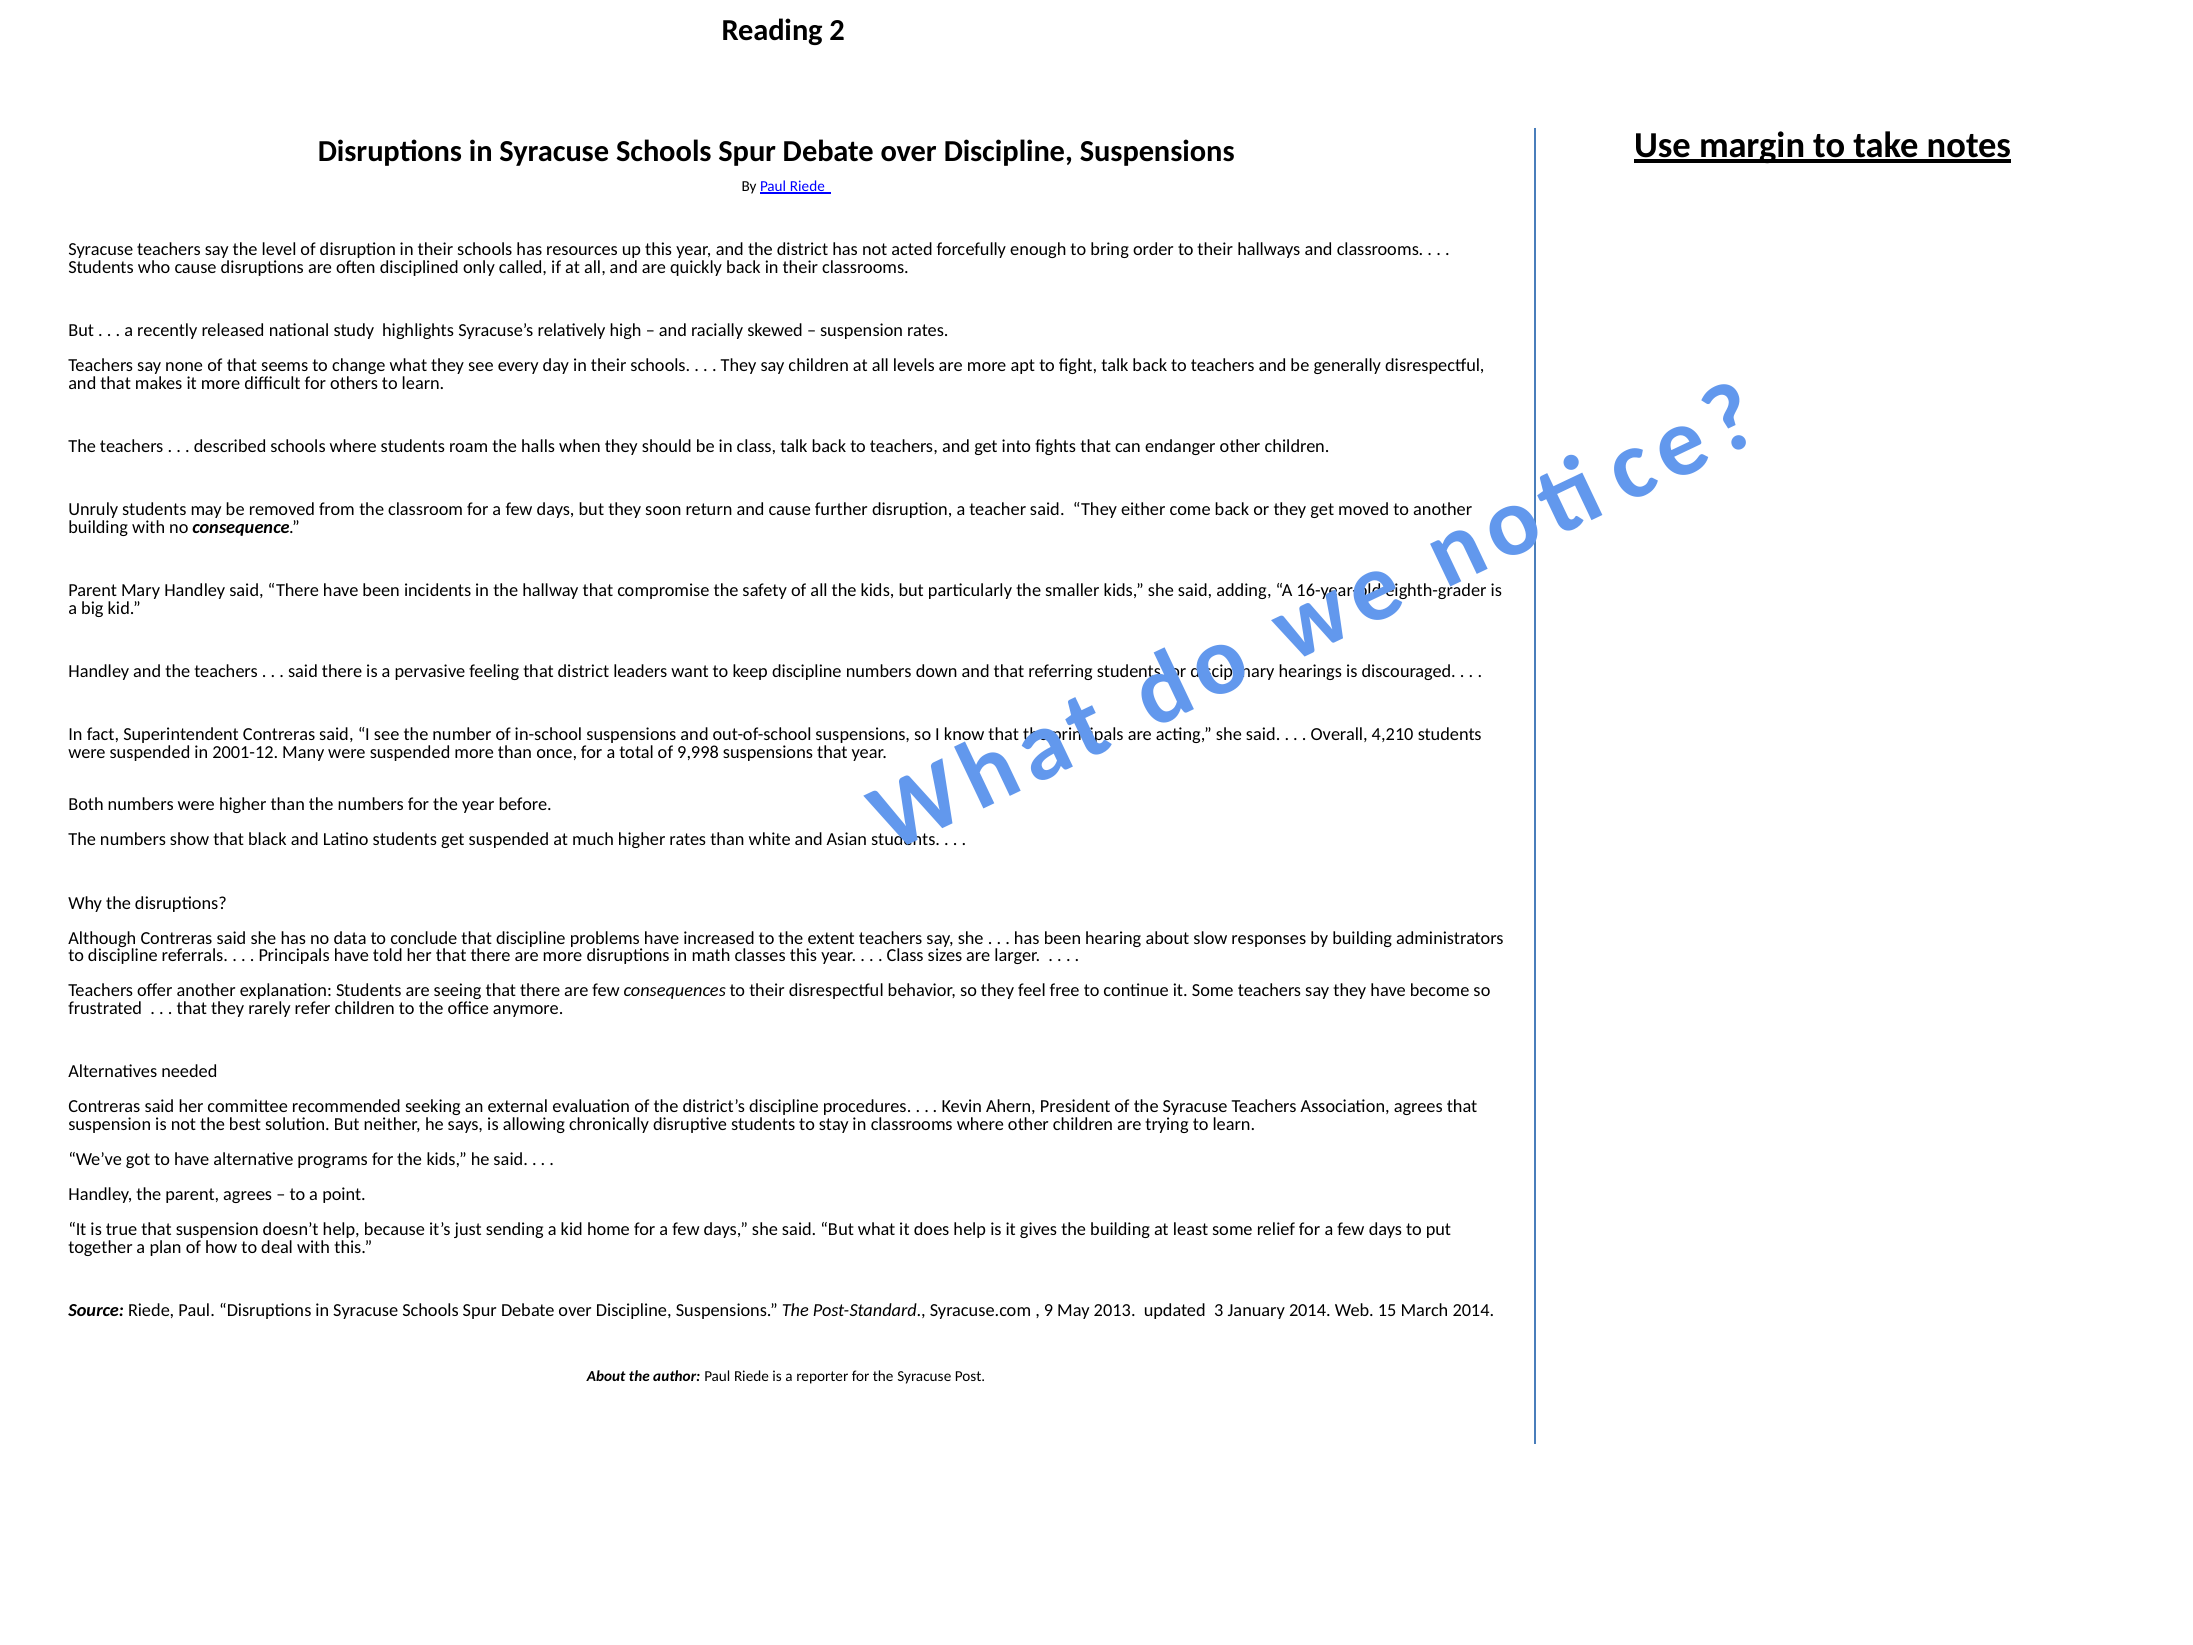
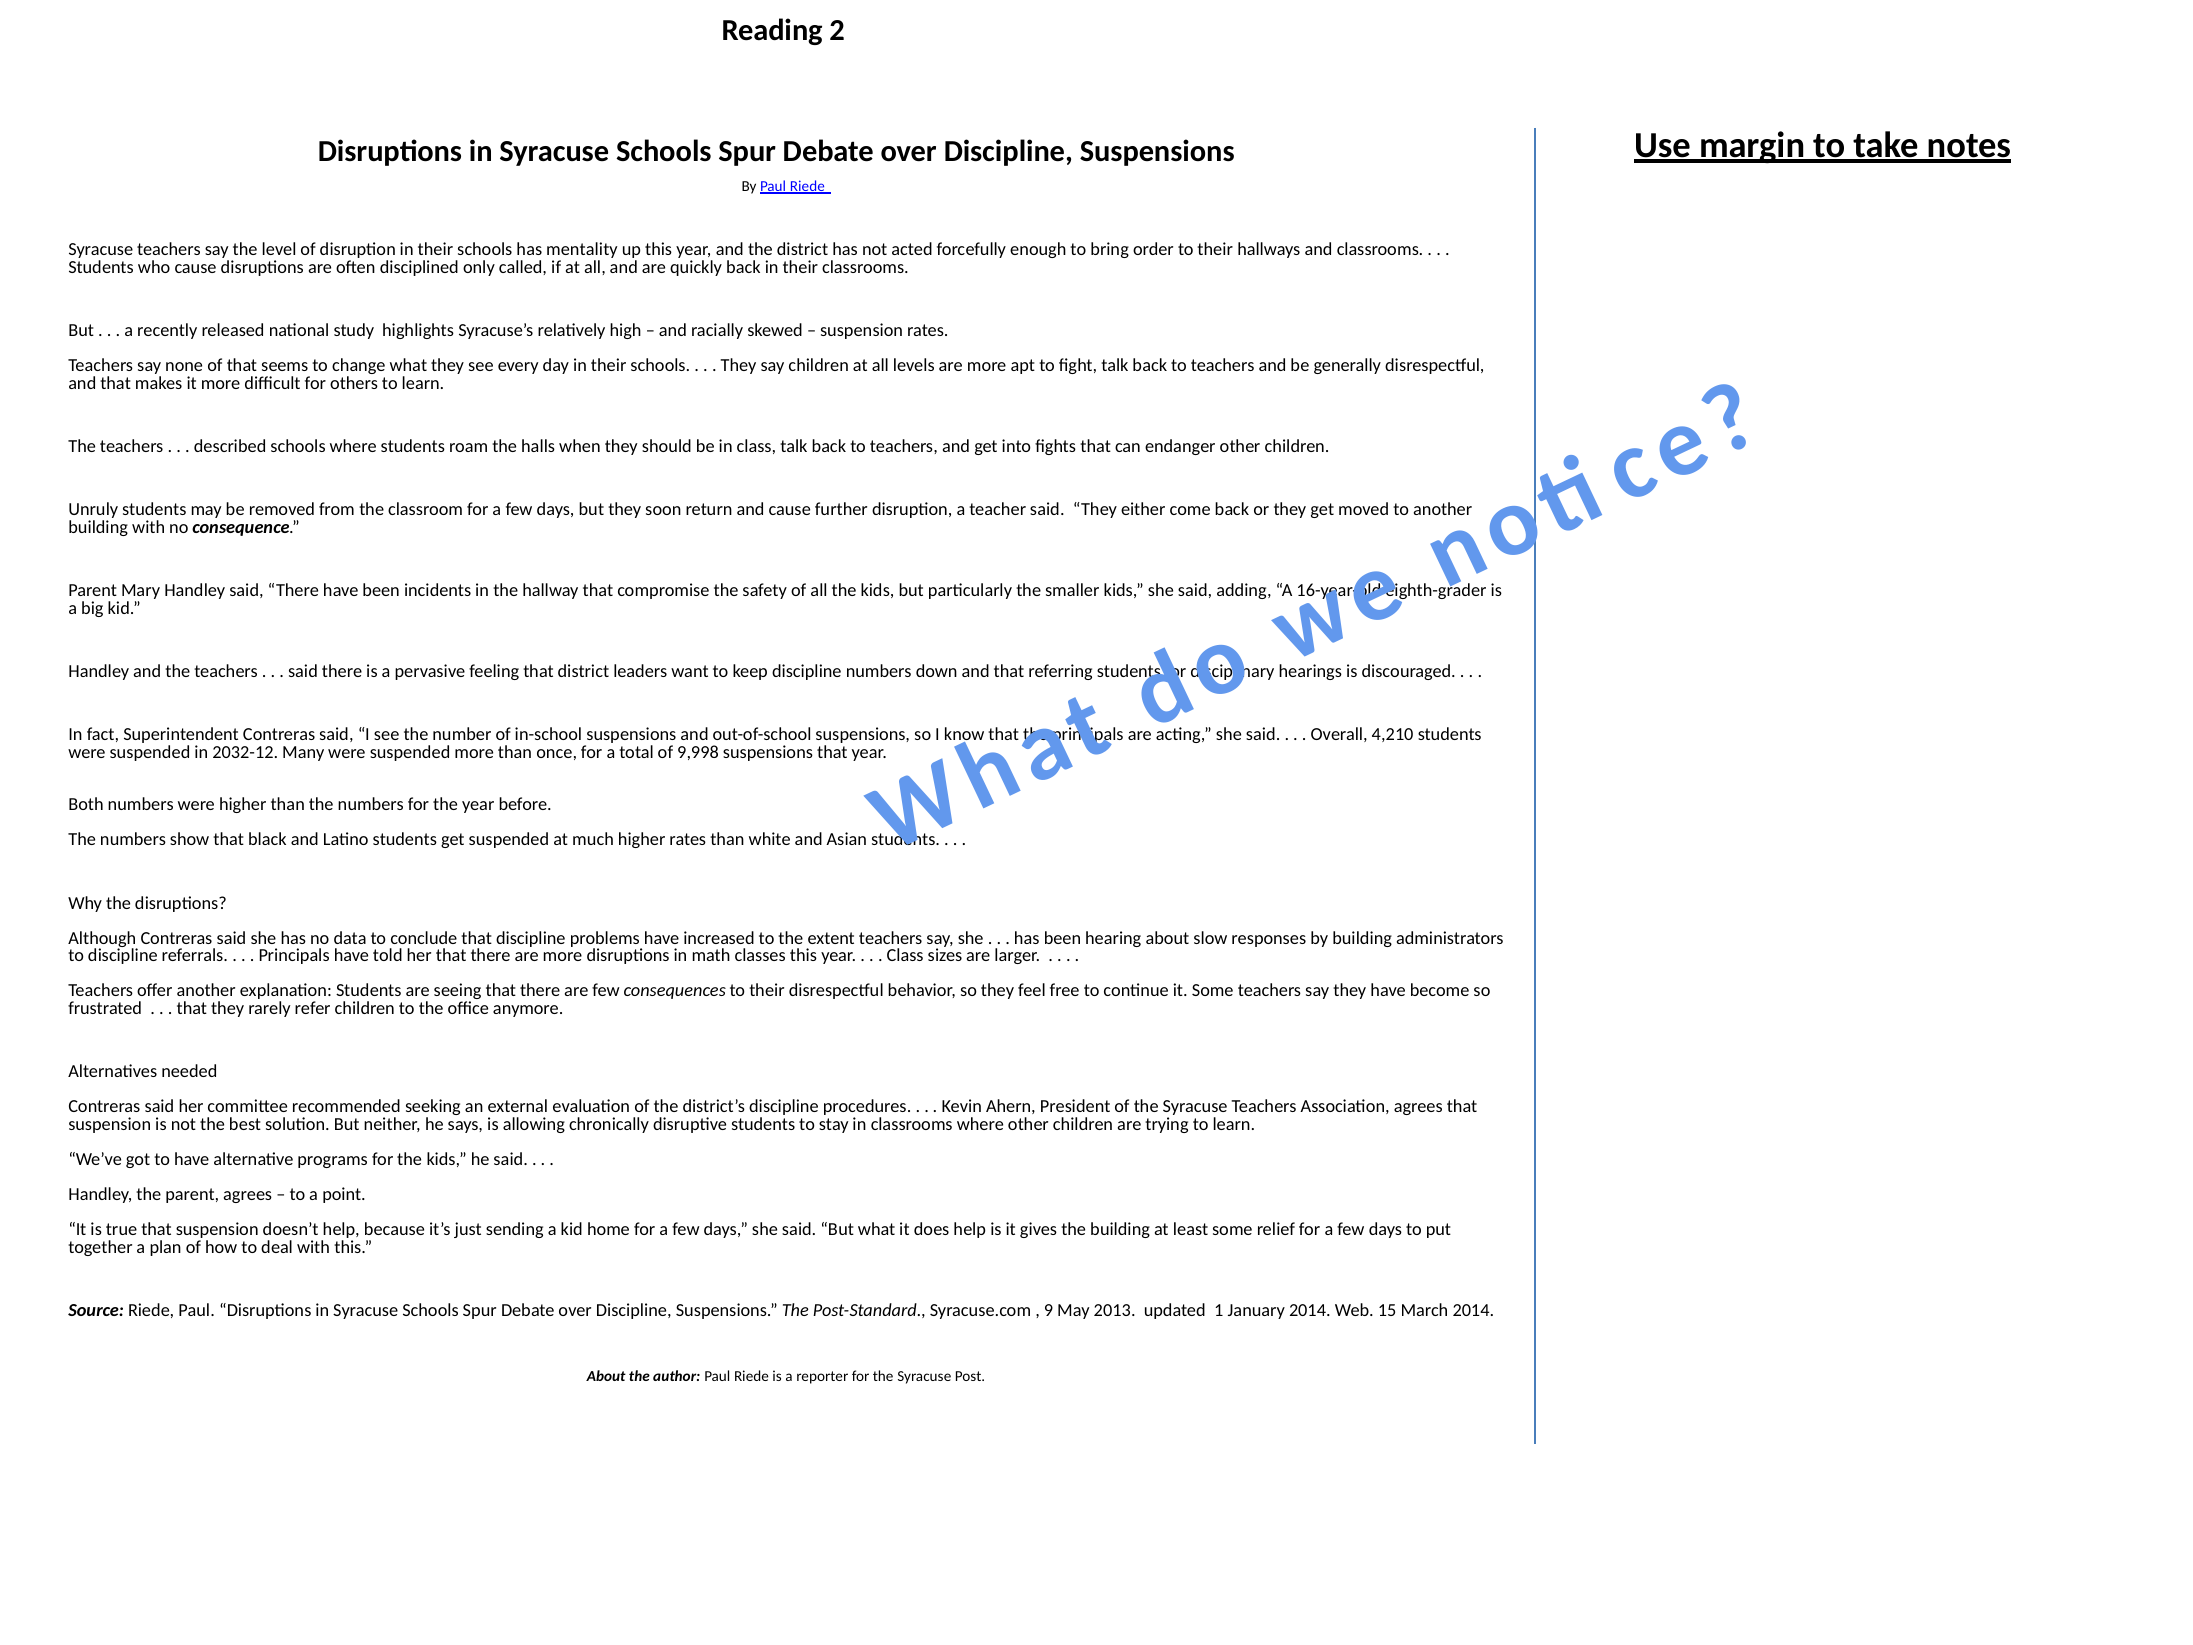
resources: resources -> mentality (582, 250)
2001-12: 2001-12 -> 2032-12 (245, 752)
3: 3 -> 1 (1219, 1310)
